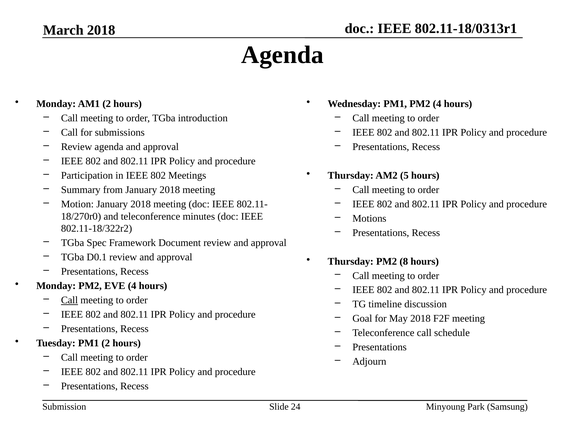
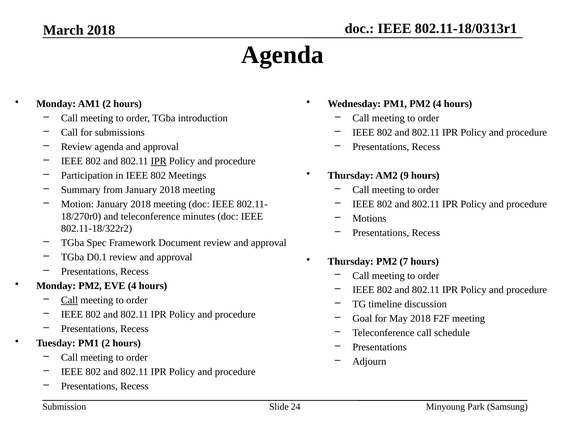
IPR underline: none -> present (159, 161)
5: 5 -> 9 (404, 175)
8: 8 -> 7 (404, 261)
